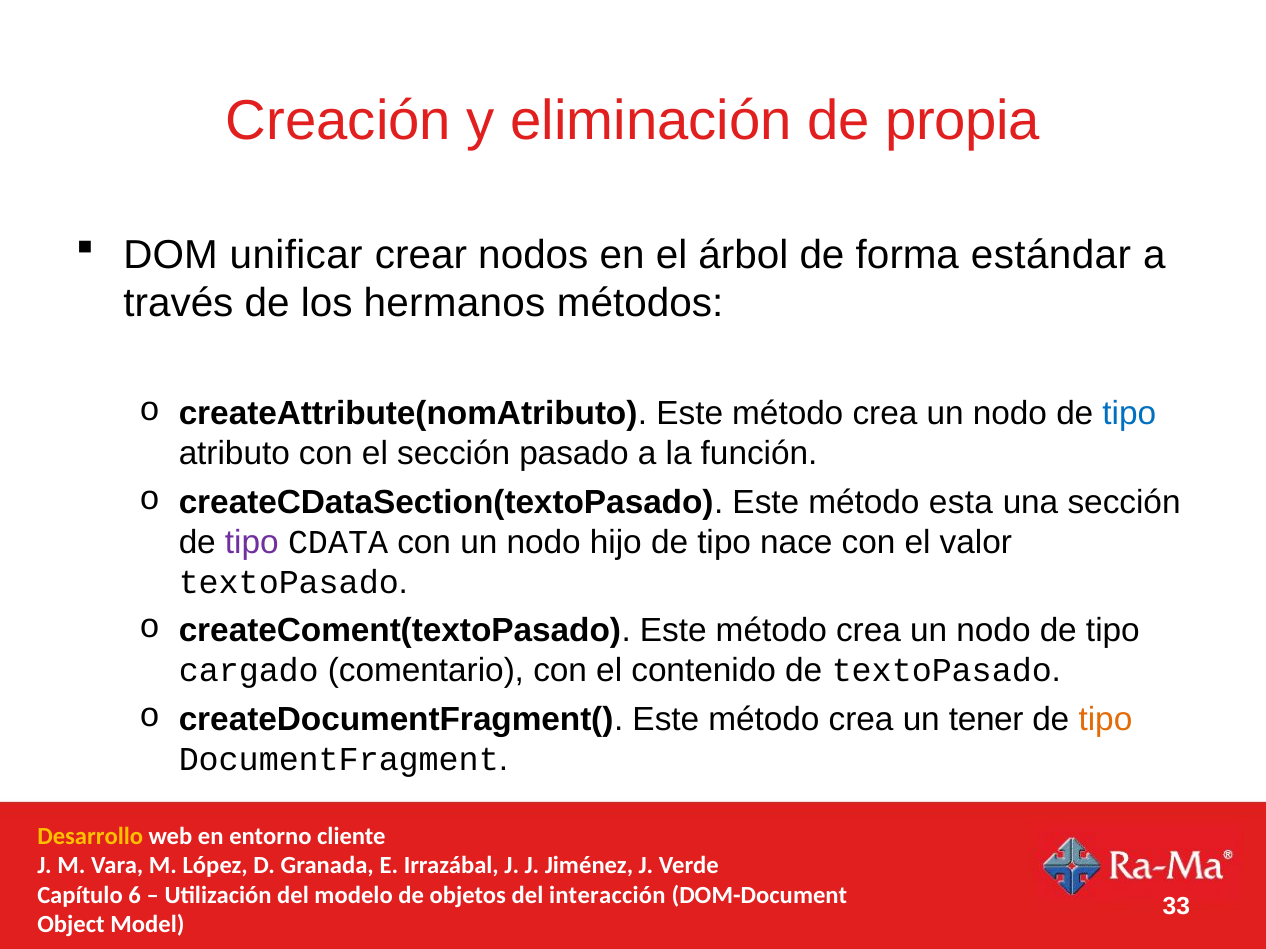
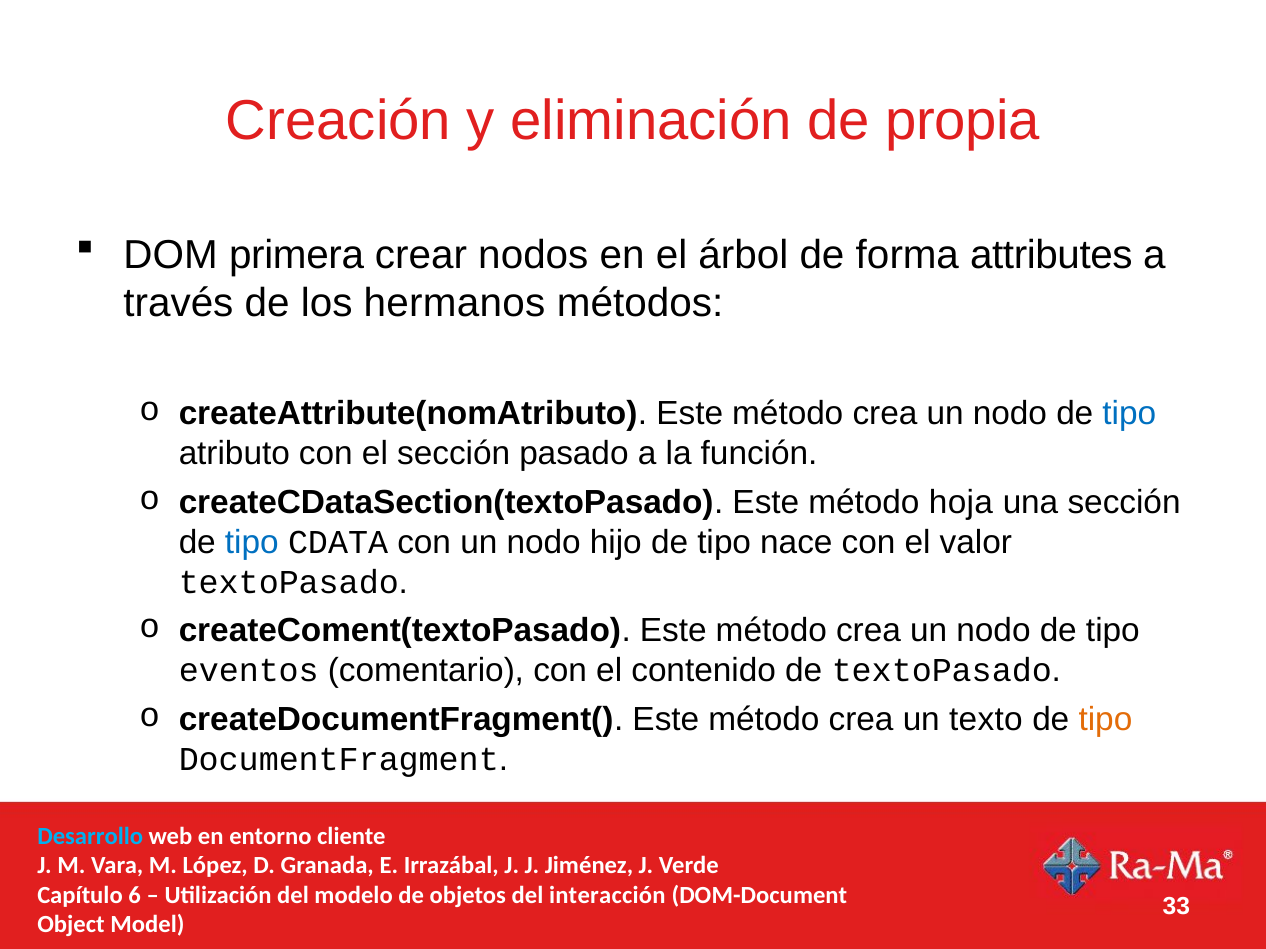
unificar: unificar -> primera (297, 255)
estándar: estándar -> attributes (1051, 255)
esta: esta -> hoja (961, 503)
tipo colour: purple -> blue (252, 543)
cargado: cargado -> eventos (249, 671)
tener: tener -> texto (986, 720)
Desarrollo colour: yellow -> light blue (90, 836)
